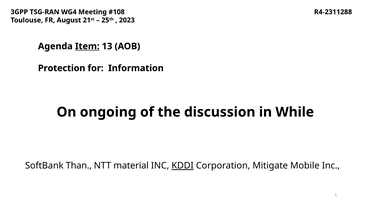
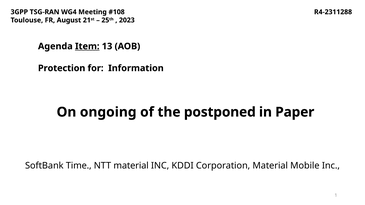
discussion: discussion -> postponed (220, 112)
While: While -> Paper (295, 112)
Than: Than -> Time (79, 166)
KDDI underline: present -> none (183, 166)
Corporation Mitigate: Mitigate -> Material (270, 166)
